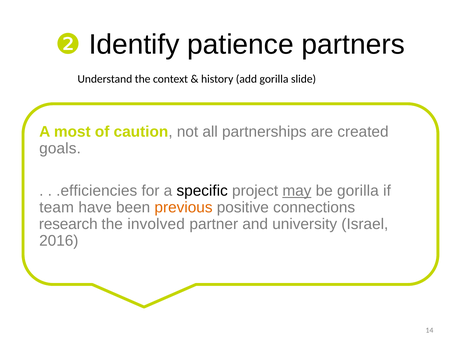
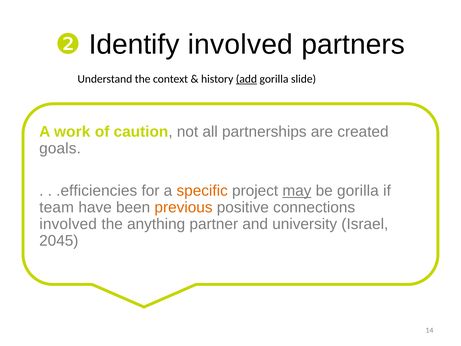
Identify patience: patience -> involved (240, 45)
add underline: none -> present (246, 79)
most: most -> work (72, 132)
specific colour: black -> orange (202, 191)
research: research -> involved (68, 224)
involved: involved -> anything (156, 224)
2016: 2016 -> 2045 (59, 240)
